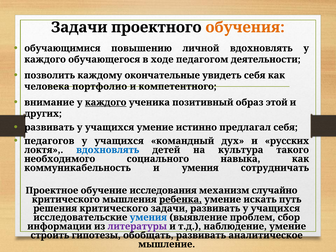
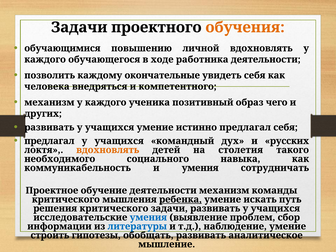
педагогом: педагогом -> работника (202, 59)
портфолио: портфолио -> внедряться (100, 87)
внимание: внимание -> механизм (49, 102)
каждого underline: present -> none (106, 102)
этой: этой -> чего (277, 102)
педагогов: педагогов -> предлагал (49, 141)
вдохновлять colour: blue -> orange (108, 150)
культура: культура -> столетия (241, 150)
обучение исследования: исследования -> деятельности (163, 190)
случайно: случайно -> команды (274, 190)
литературы colour: purple -> blue (137, 226)
